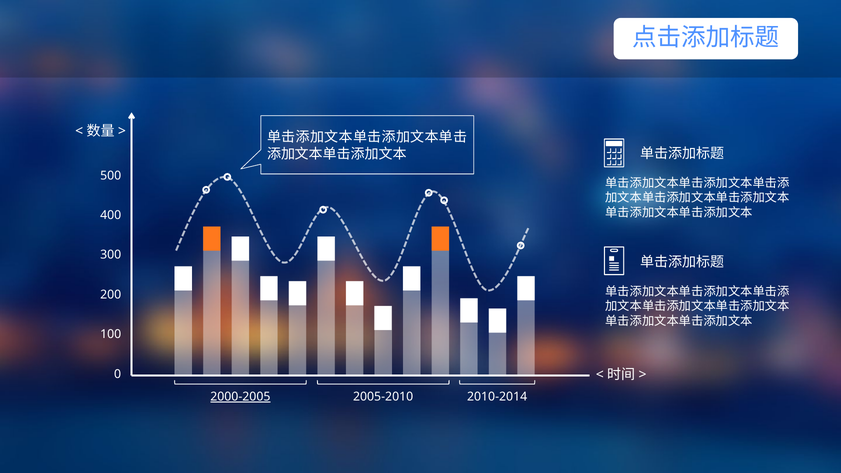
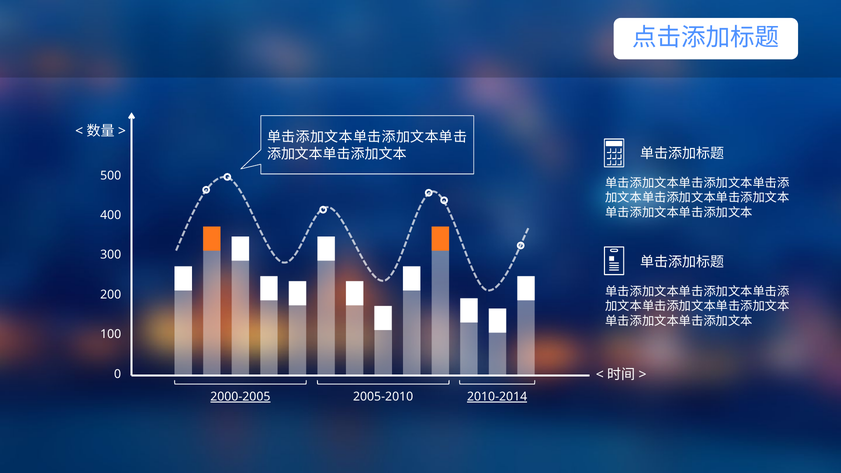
2010-2014 underline: none -> present (497, 397)
